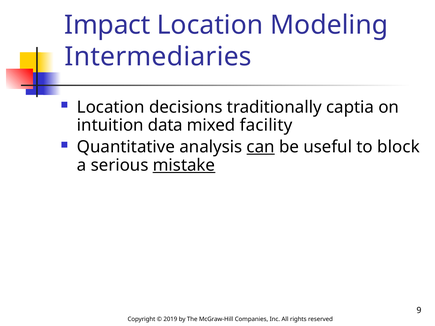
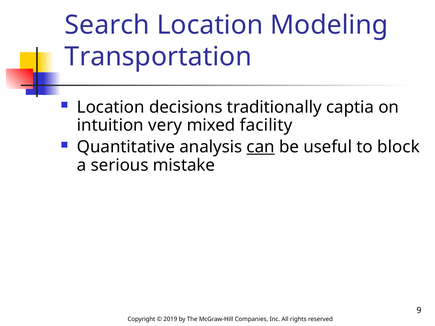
Impact: Impact -> Search (107, 25)
Intermediaries: Intermediaries -> Transportation (158, 57)
data: data -> very (165, 125)
mistake underline: present -> none (184, 165)
